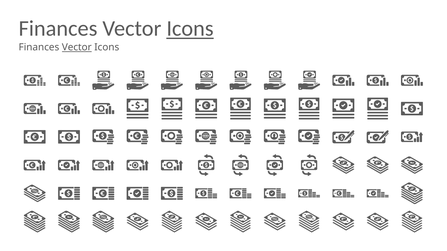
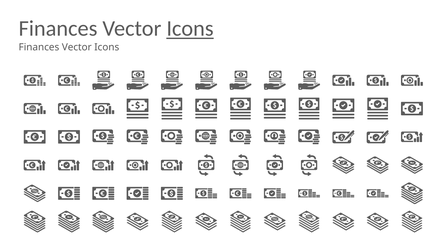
Vector underline: present -> none (77, 47)
